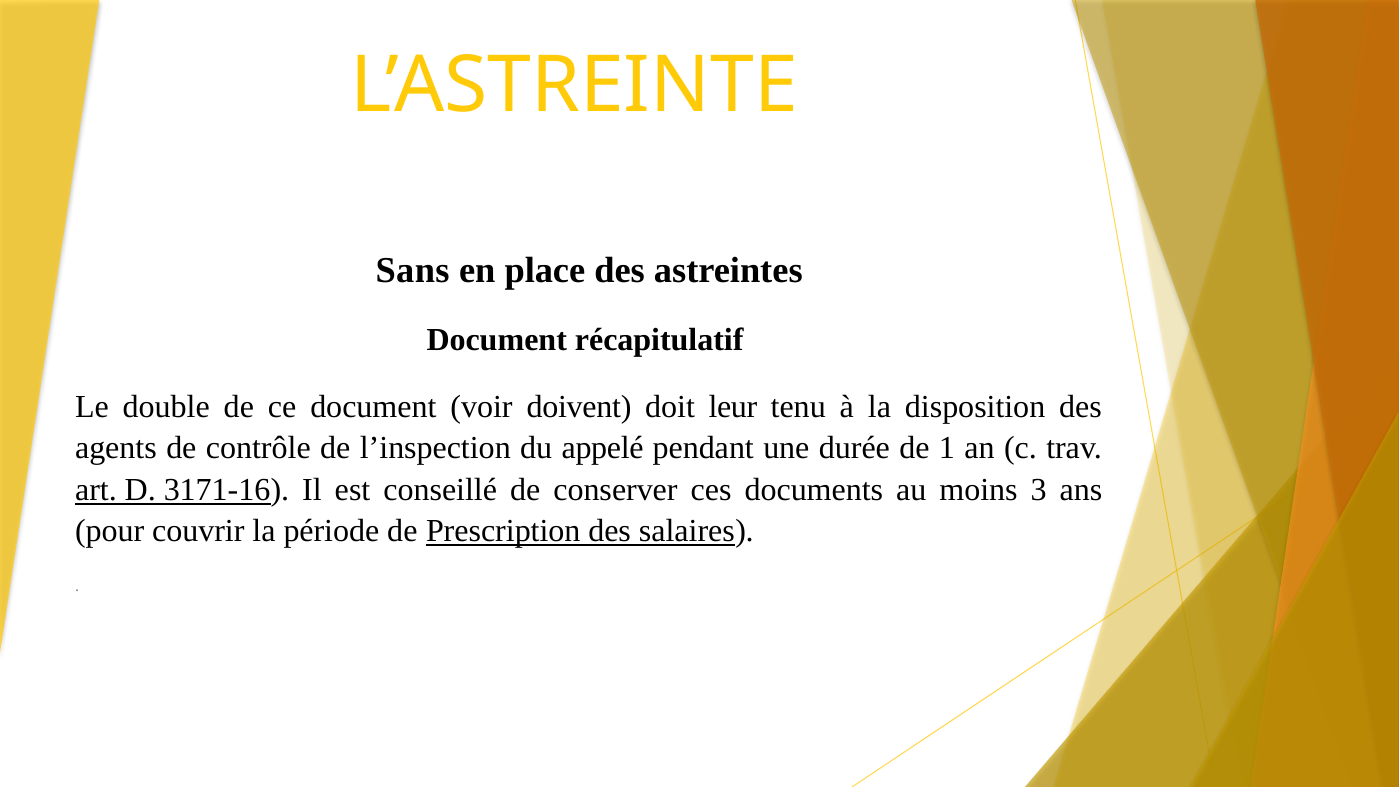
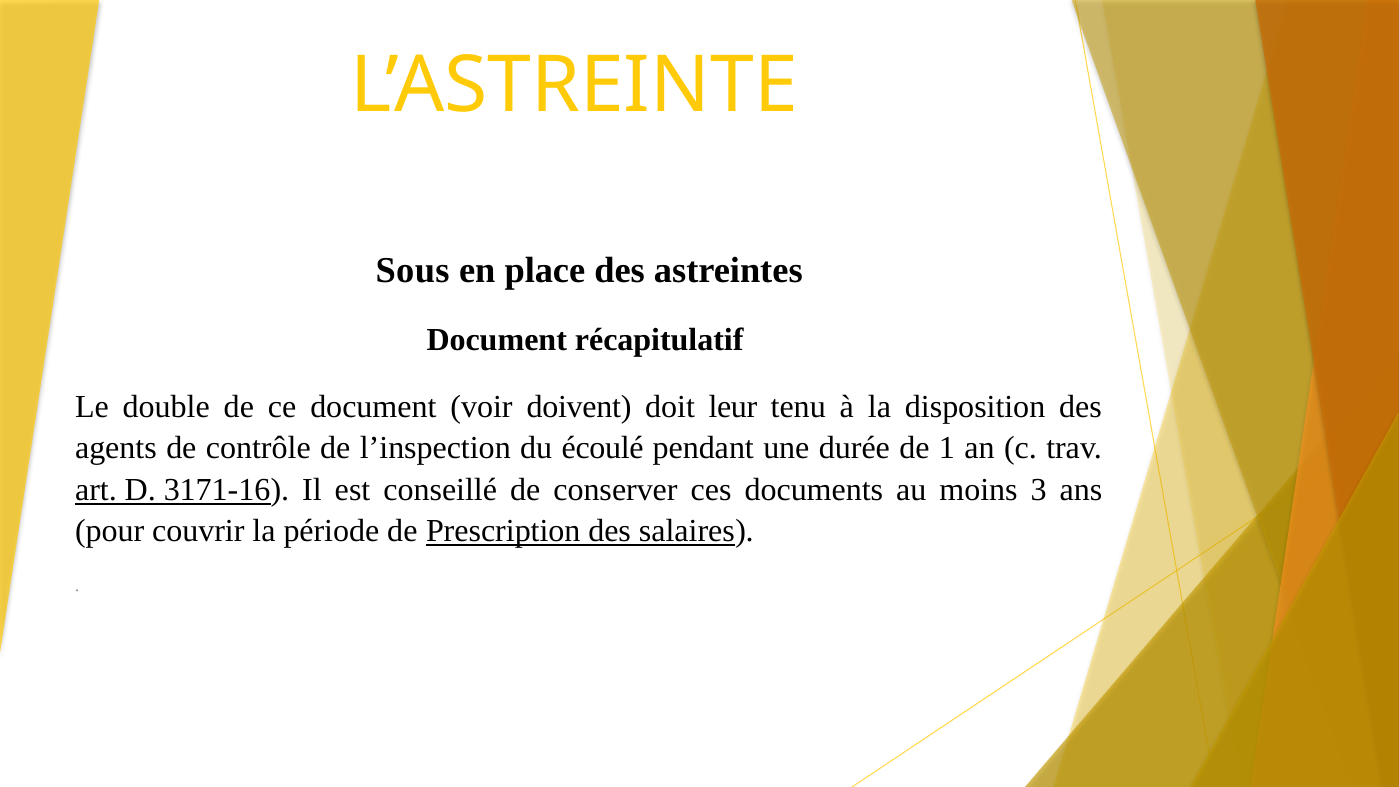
Sans: Sans -> Sous (413, 270)
appelé: appelé -> écoulé (603, 448)
